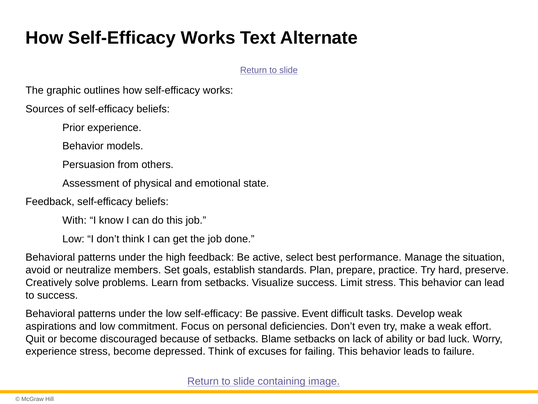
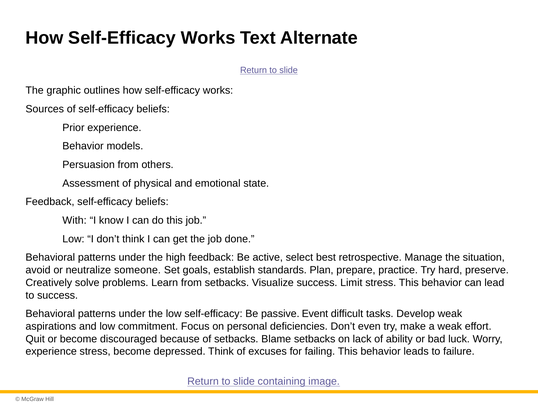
performance: performance -> retrospective (370, 257)
members: members -> someone (138, 270)
